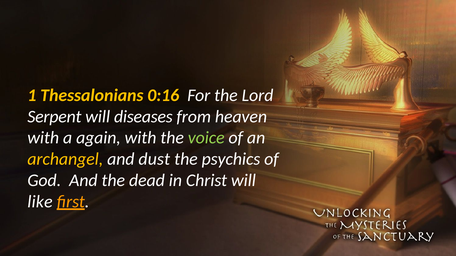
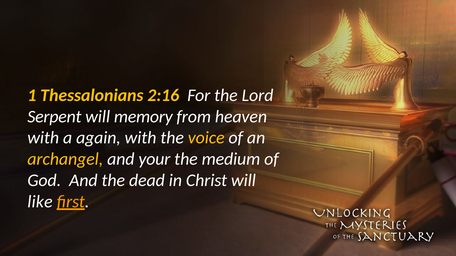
0:16: 0:16 -> 2:16 (163, 96)
diseases: diseases -> memory (143, 117)
voice colour: light green -> yellow (206, 138)
dust: dust -> your (154, 159)
psychics: psychics -> medium (231, 159)
